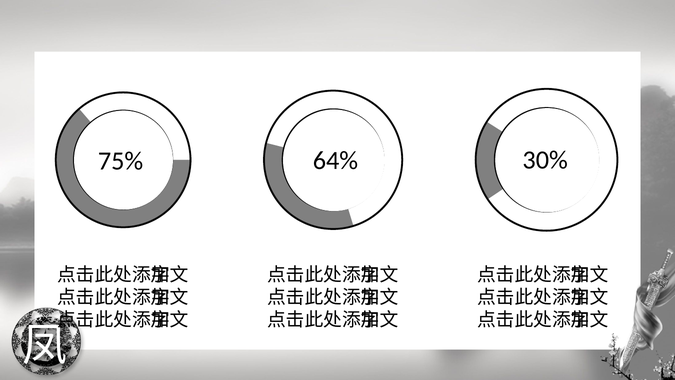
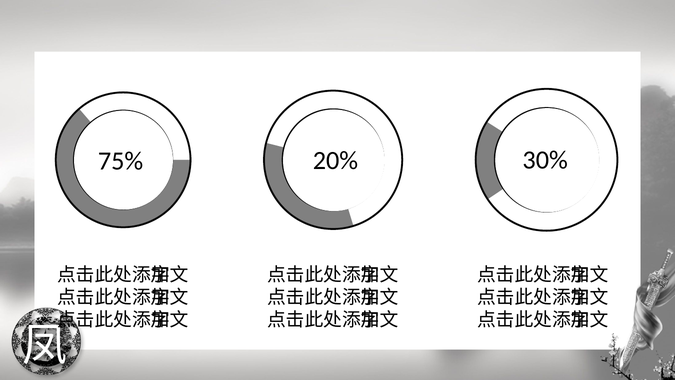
64%: 64% -> 20% (335, 160)
